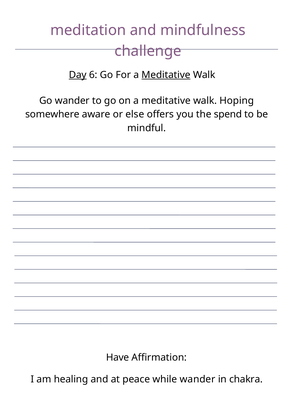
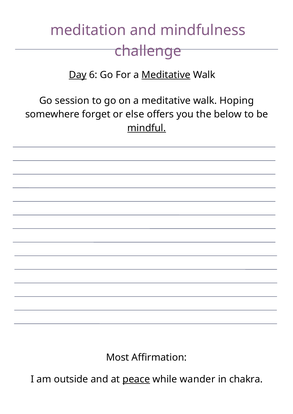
Go wander: wander -> session (72, 101)
aware: aware -> forget (96, 115)
spend: spend -> below (228, 115)
mindful underline: none -> present (147, 128)
Have: Have -> Most (118, 358)
healing: healing -> outside (71, 380)
peace underline: none -> present (136, 380)
